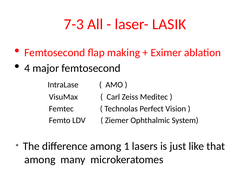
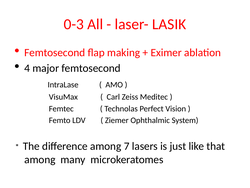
7-3: 7-3 -> 0-3 (74, 24)
1: 1 -> 7 (127, 146)
